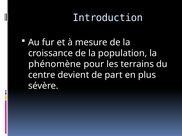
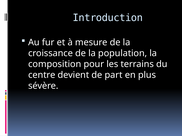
phénomène: phénomène -> composition (55, 64)
